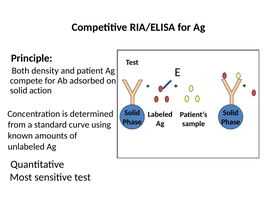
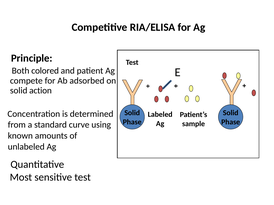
density: density -> colored (45, 71)
